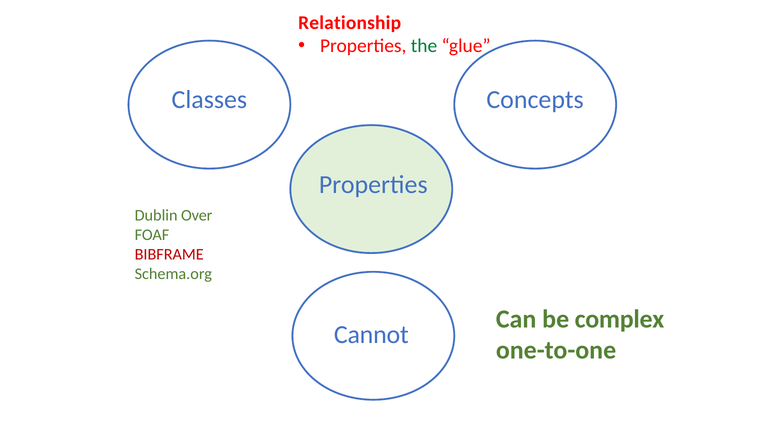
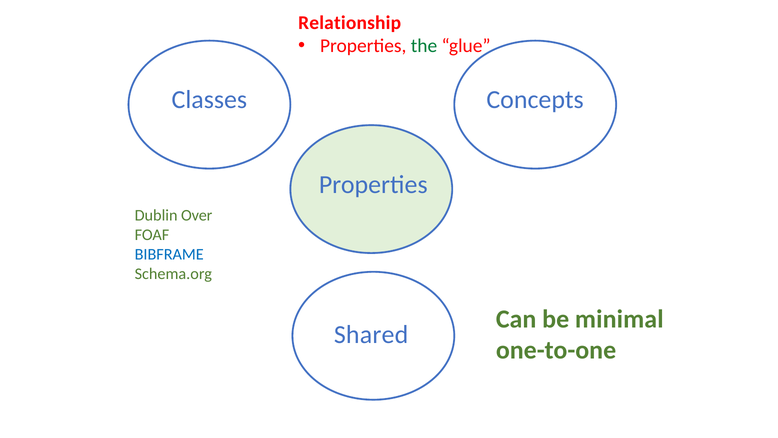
BIBFRAME colour: red -> blue (169, 254)
complex: complex -> minimal (619, 319)
Cannot: Cannot -> Shared (371, 334)
